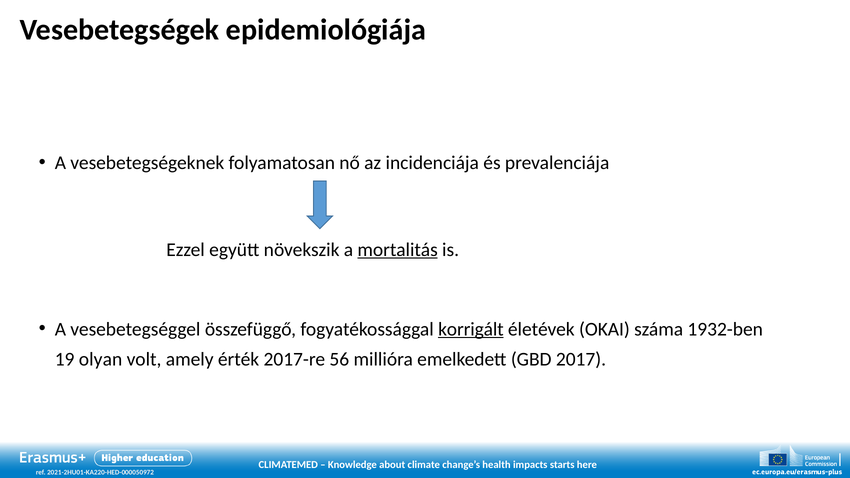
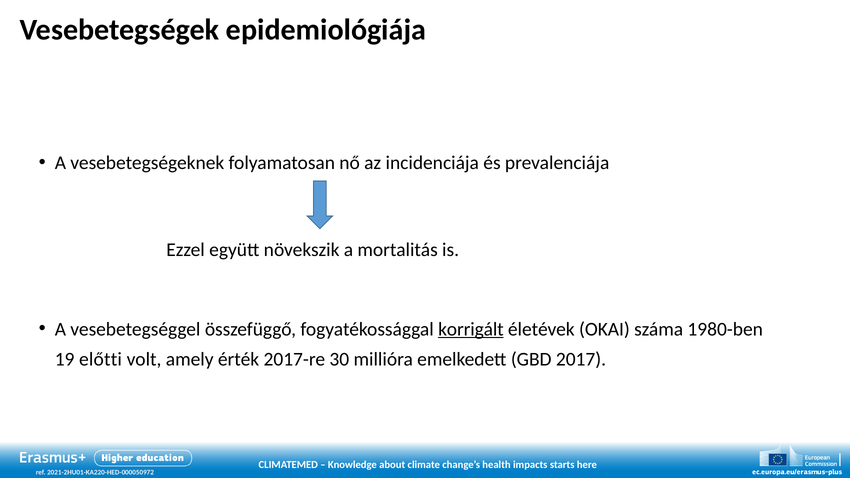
mortalitás underline: present -> none (398, 250)
1932-ben: 1932-ben -> 1980-ben (725, 329)
olyan: olyan -> előtti (101, 360)
56: 56 -> 30 (339, 360)
